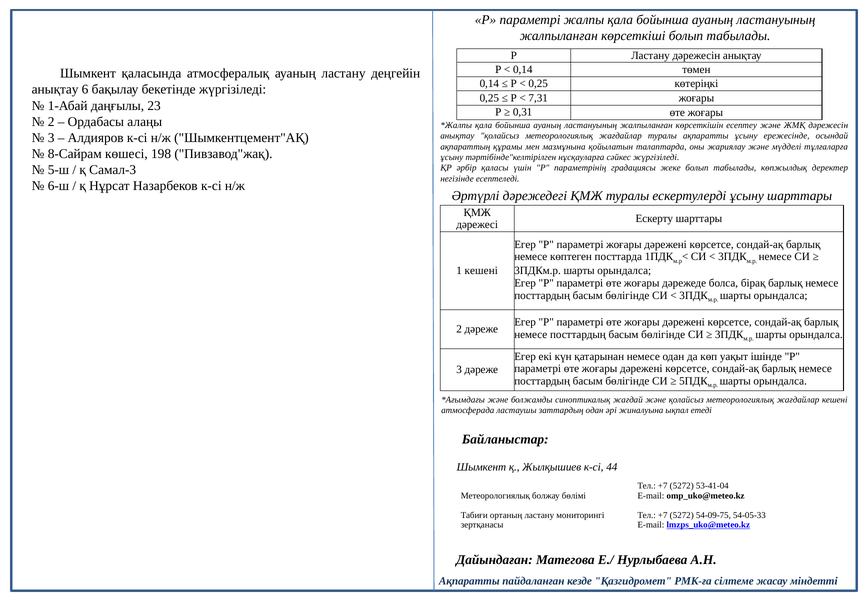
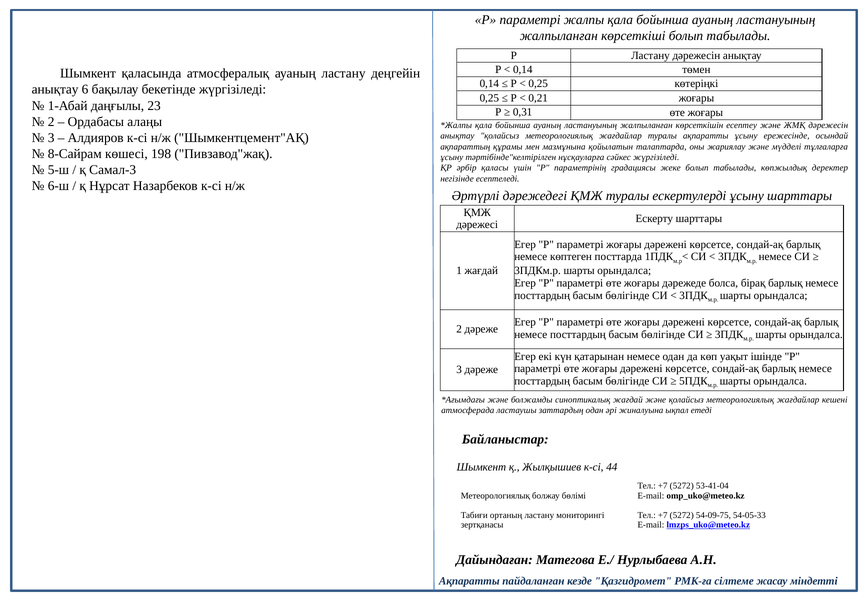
7,31: 7,31 -> 0,21 (538, 98)
1 кешені: кешені -> жағдай (481, 271)
